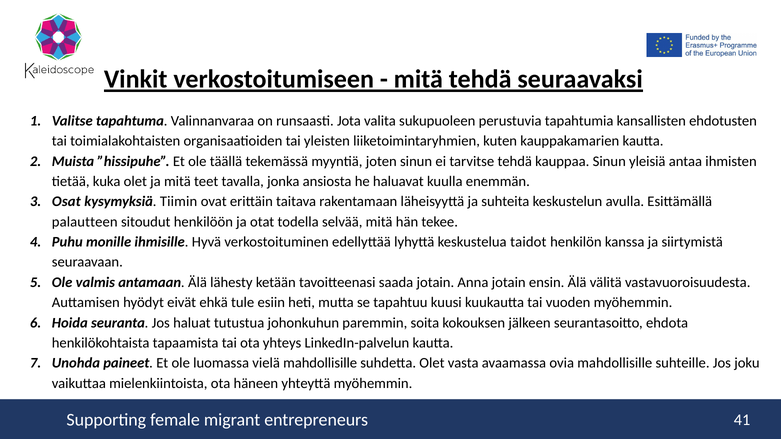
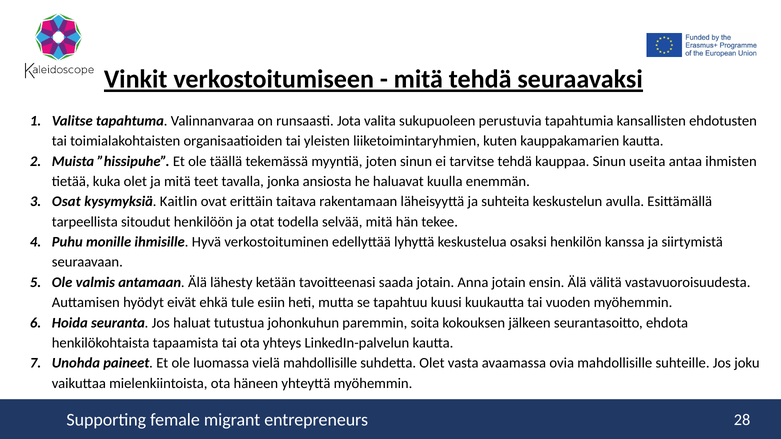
yleisiä: yleisiä -> useita (647, 161)
Tiimin: Tiimin -> Kaitlin (179, 202)
palautteen: palautteen -> tarpeellista (85, 222)
taidot: taidot -> osaksi (528, 242)
41: 41 -> 28 (742, 420)
